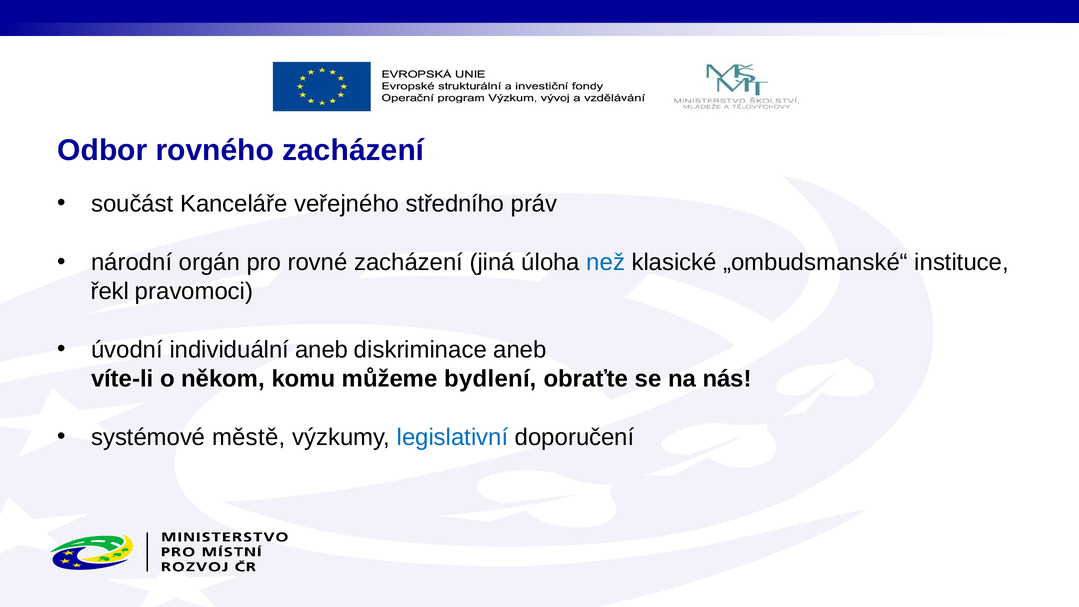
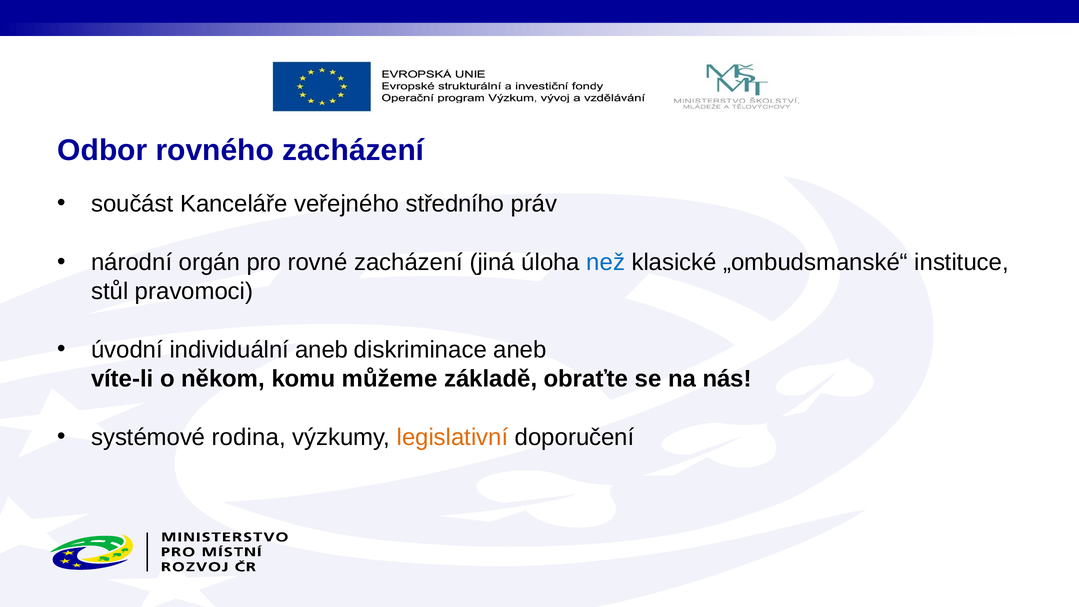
řekl: řekl -> stůl (110, 291)
bydlení: bydlení -> základě (491, 379)
městě: městě -> rodina (249, 437)
legislativní colour: blue -> orange (453, 437)
